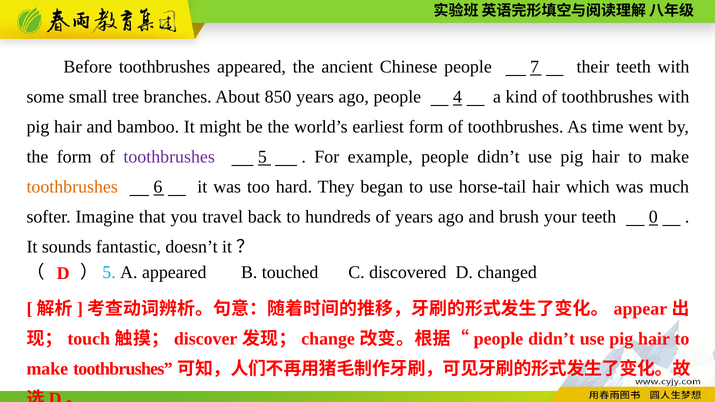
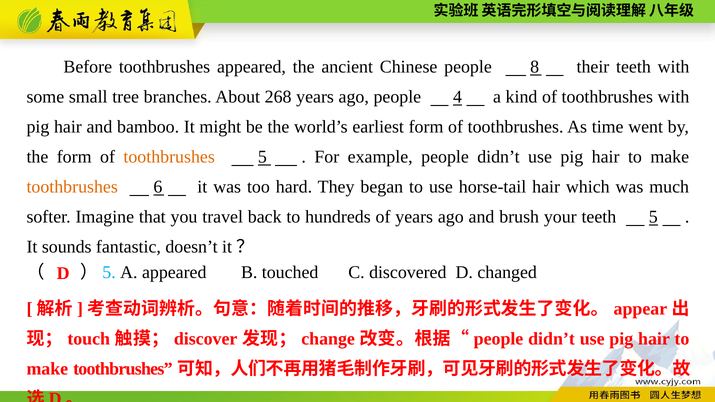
7: 7 -> 8 (535, 67)
850: 850 -> 268 (278, 97)
toothbrushes colour: purple -> orange (169, 157)
teeth 0: 0 -> 5 (653, 217)
